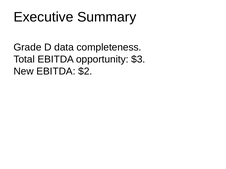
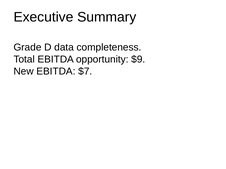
$3: $3 -> $9 (138, 59)
$2: $2 -> $7 (85, 72)
